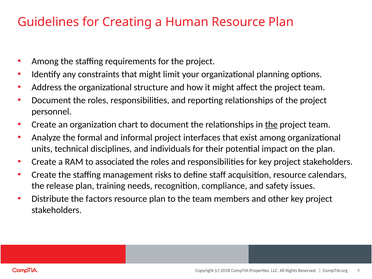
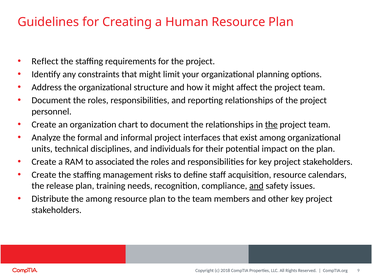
Among: Among -> Reflect (45, 61)
and underline: none -> present (256, 186)
the factors: factors -> among (99, 199)
